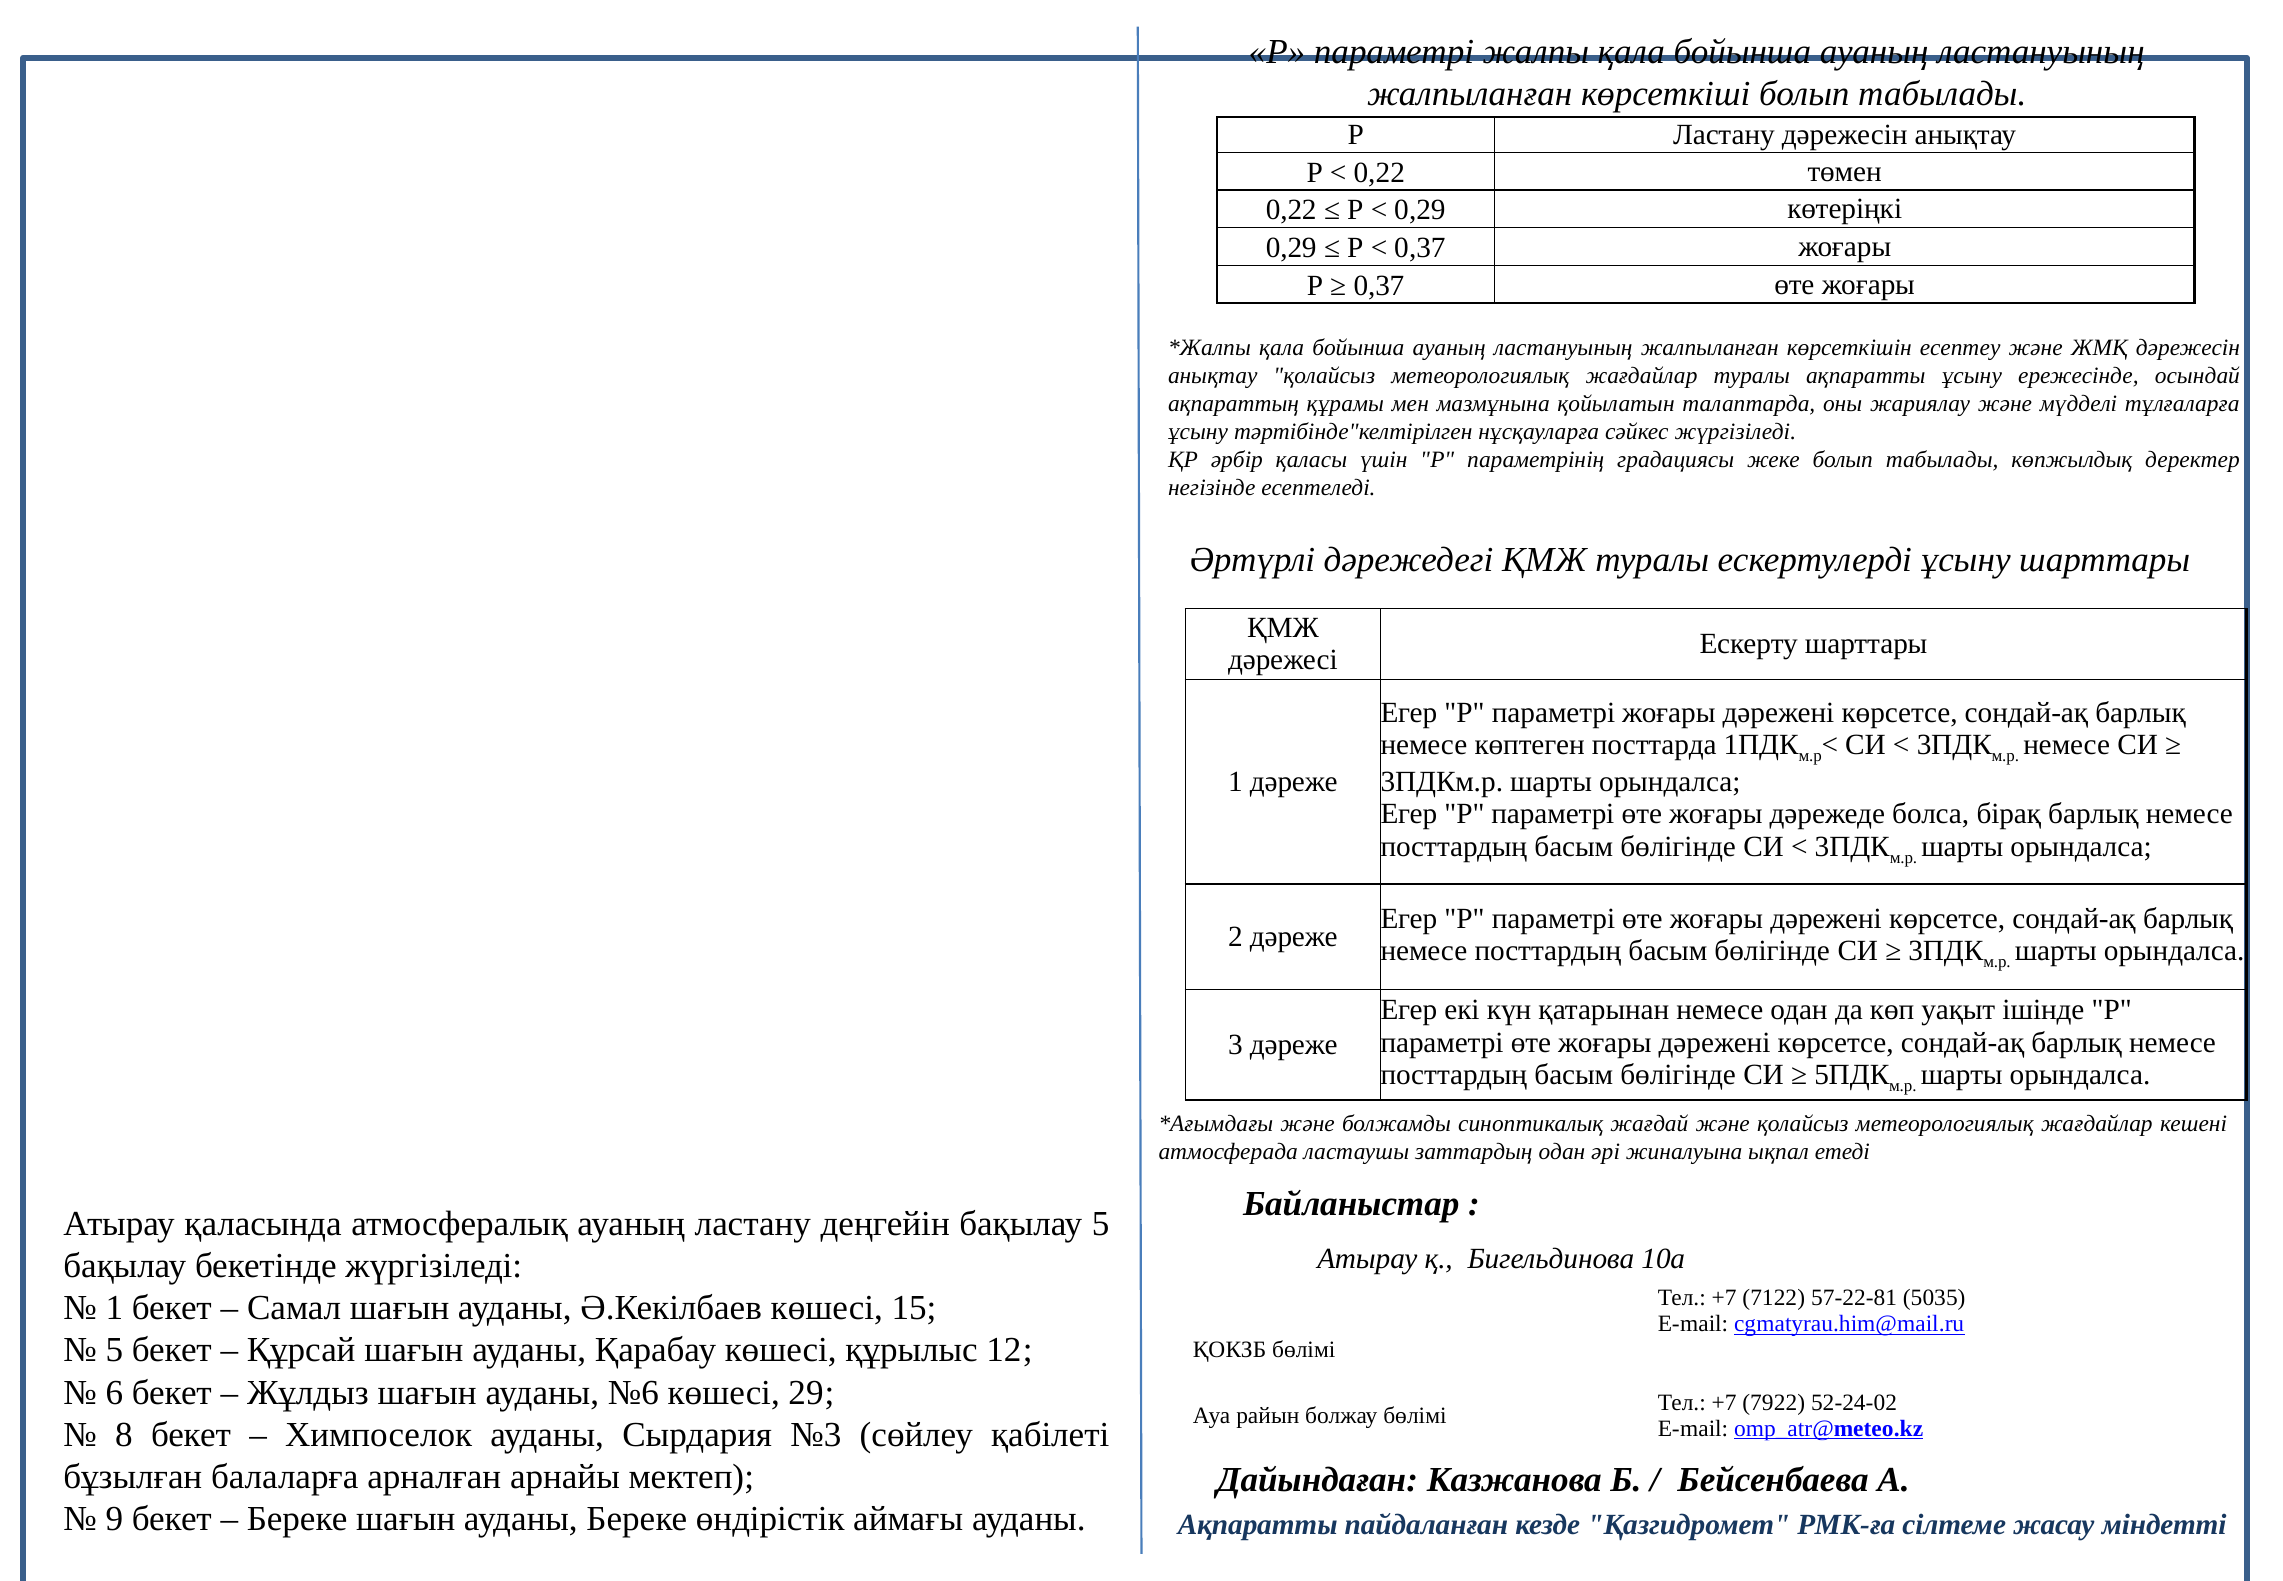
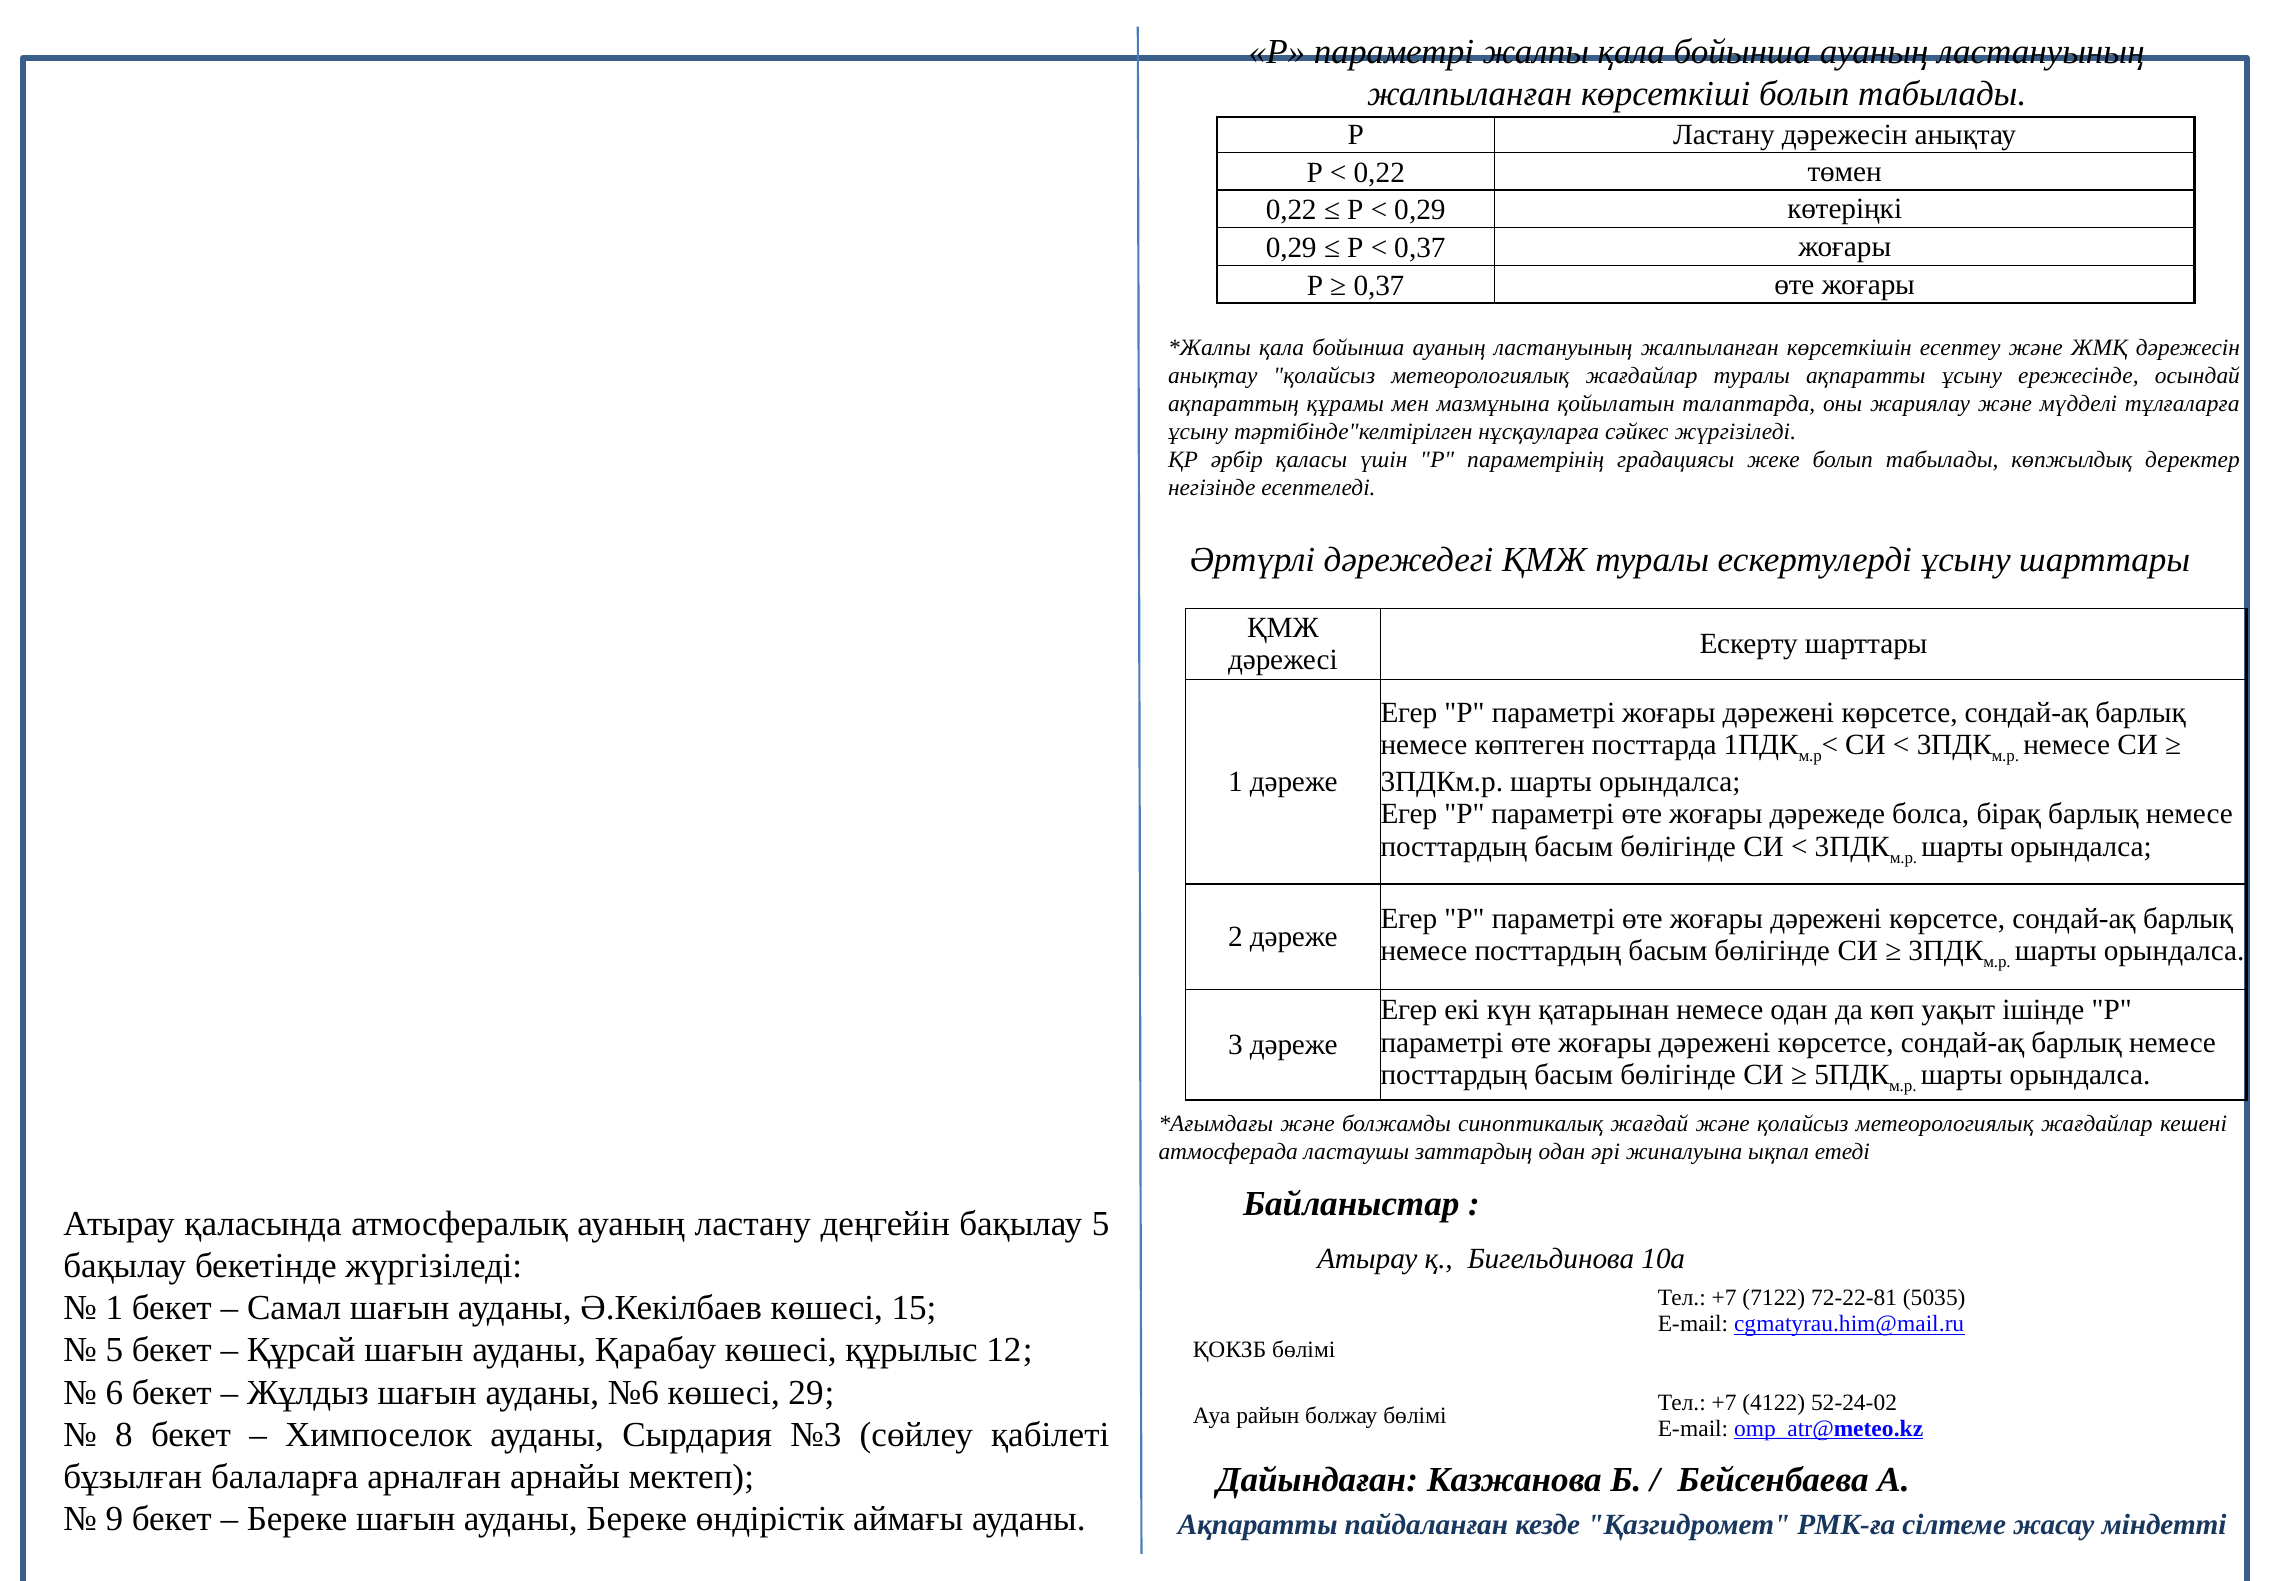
57-22-81: 57-22-81 -> 72-22-81 (1854, 1298)
7922: 7922 -> 4122 (1774, 1402)
